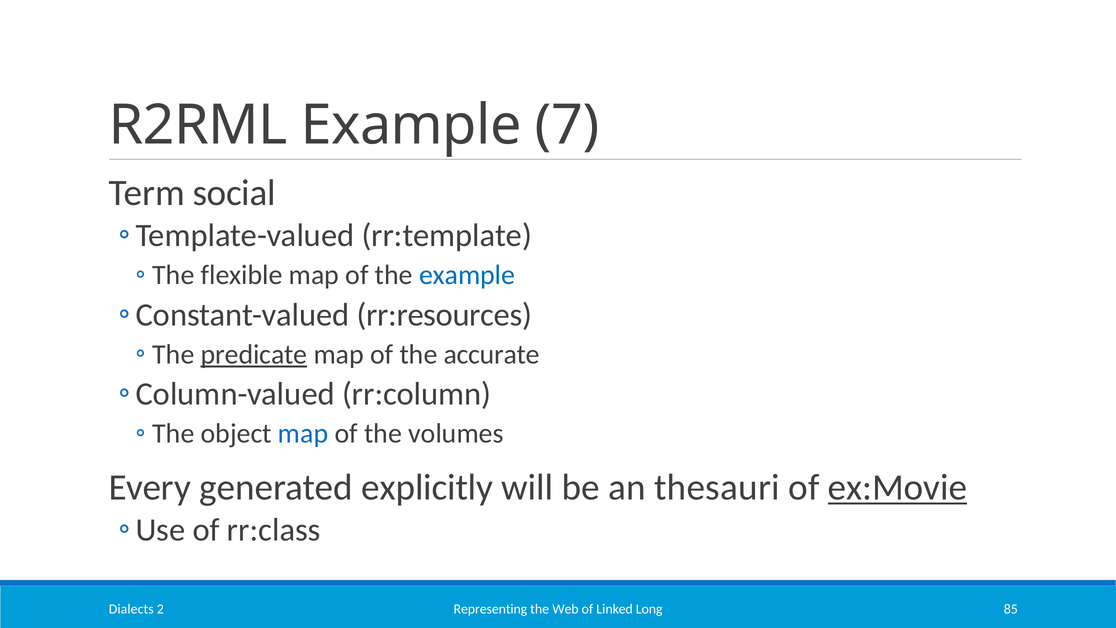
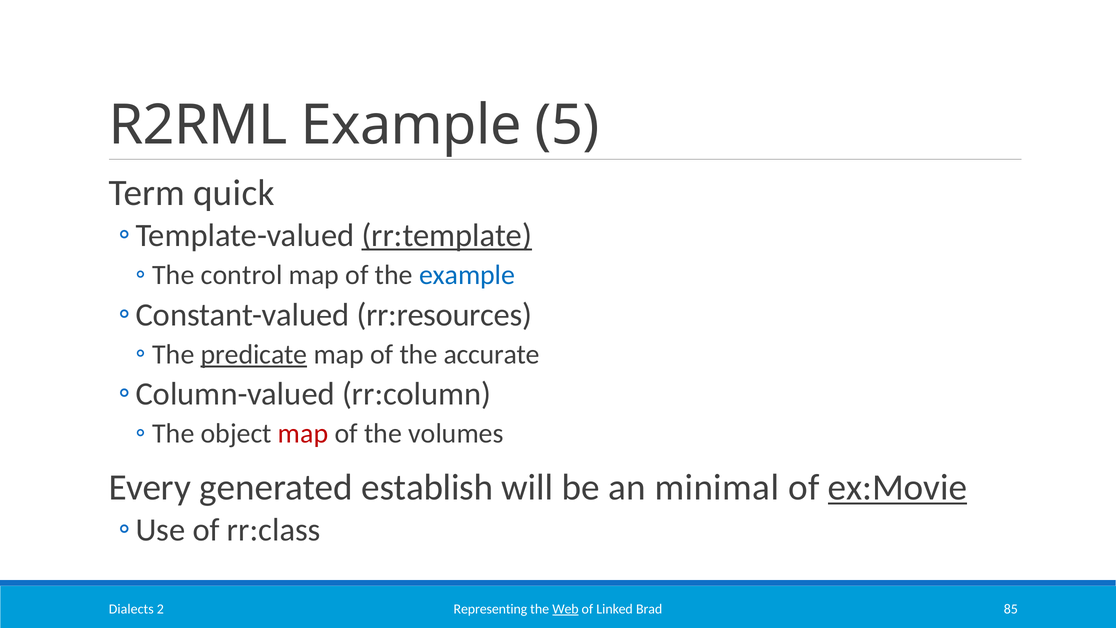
7: 7 -> 5 (567, 125)
social: social -> quick (234, 193)
rr:template underline: none -> present (447, 235)
flexible: flexible -> control (242, 275)
map colour: blue -> red (303, 434)
explicitly: explicitly -> establish (427, 487)
thesauri: thesauri -> minimal (717, 487)
Web underline: none -> present (565, 609)
Long: Long -> Brad (649, 609)
